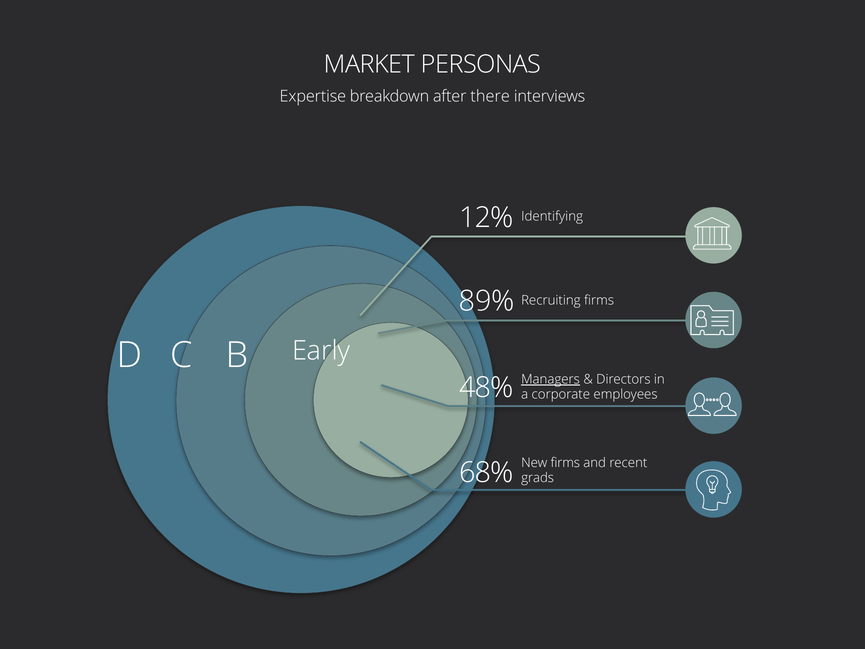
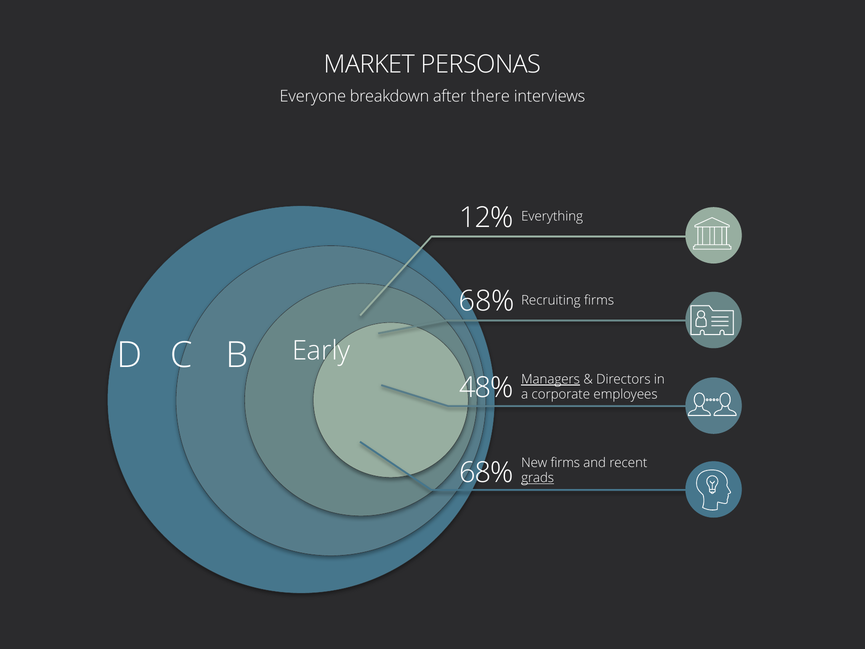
Expertise: Expertise -> Everyone (313, 96)
Identifying: Identifying -> Everything (552, 216)
89%: 89% -> 68% (487, 301)
grads underline: none -> present (538, 478)
